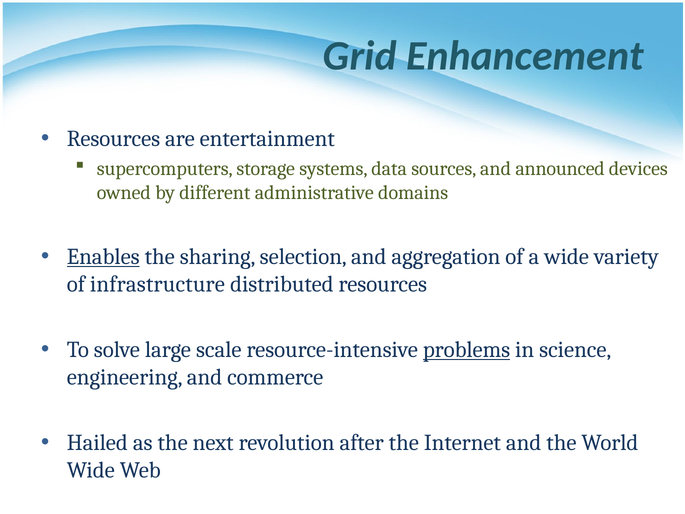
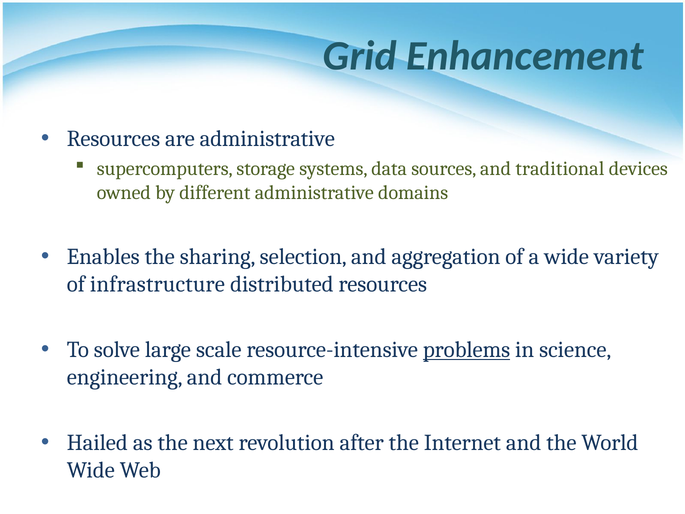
are entertainment: entertainment -> administrative (267, 139)
announced: announced -> traditional (560, 169)
Enables underline: present -> none (103, 257)
